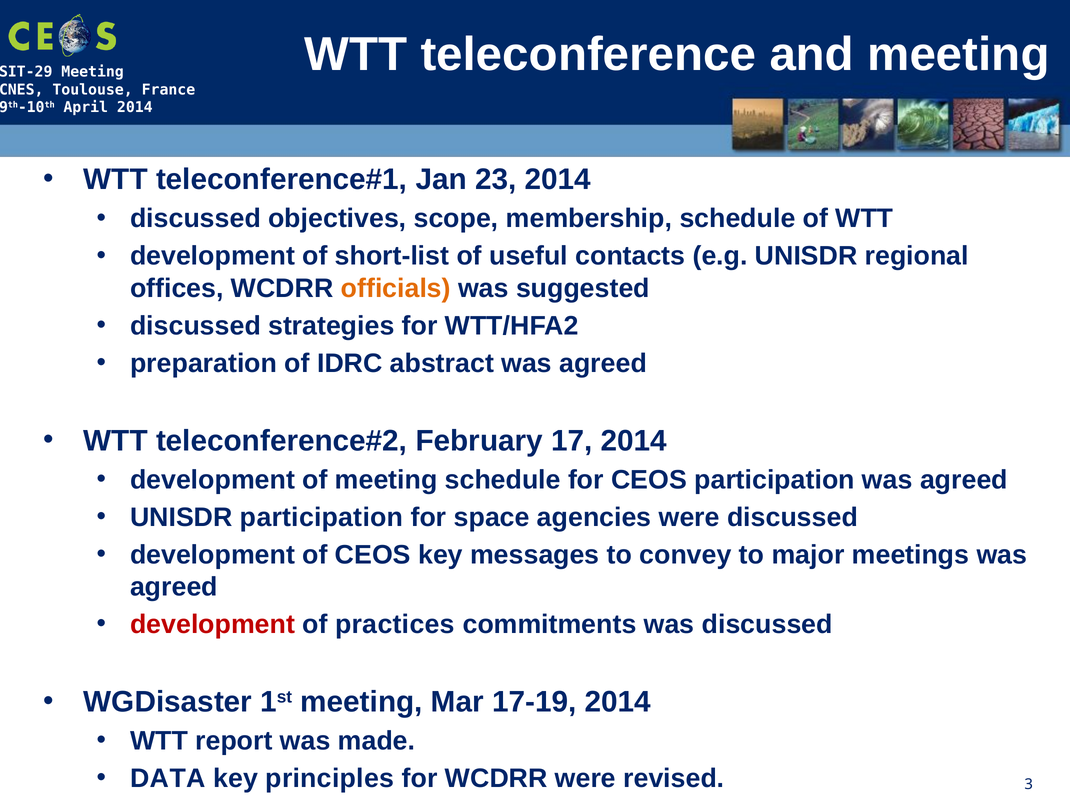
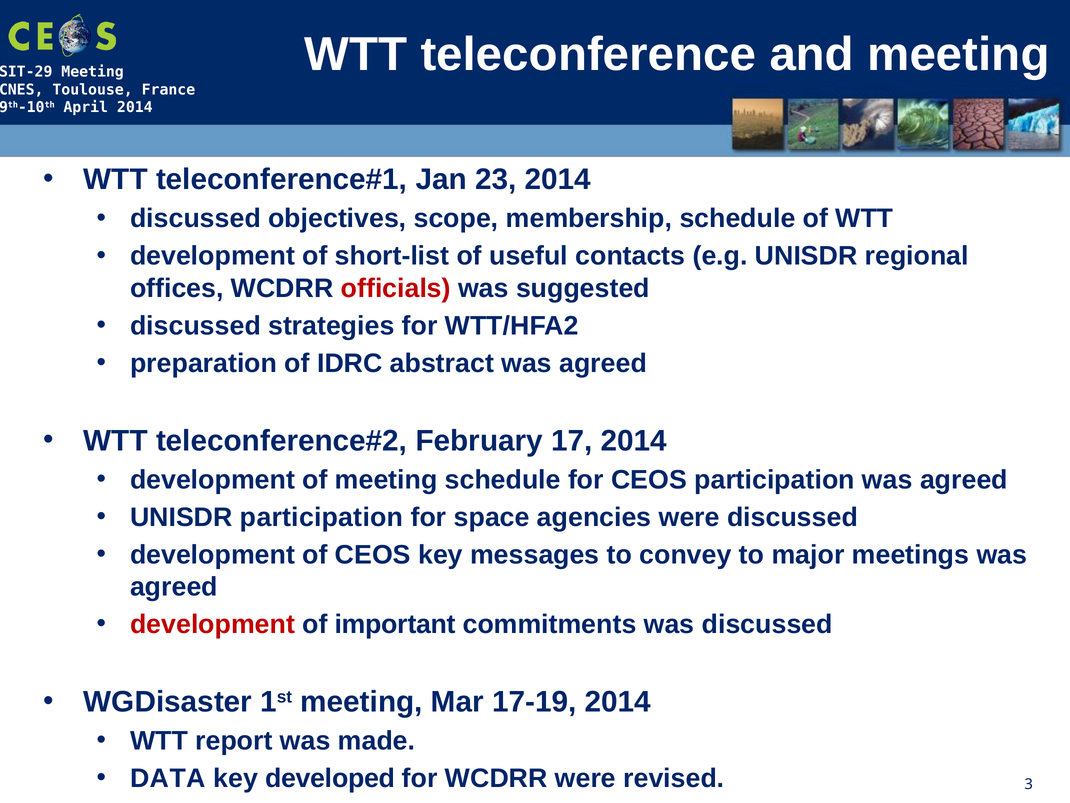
officials colour: orange -> red (396, 288)
practices: practices -> important (395, 624)
principles: principles -> developed (330, 778)
